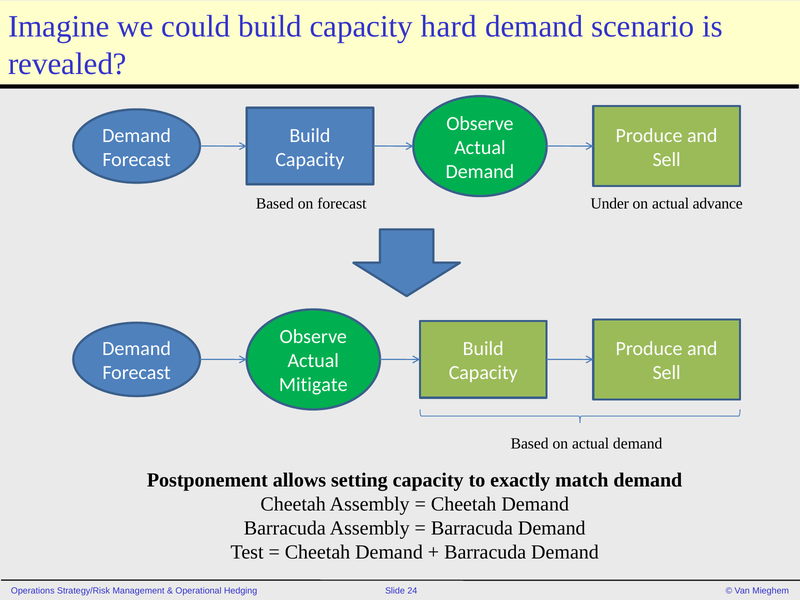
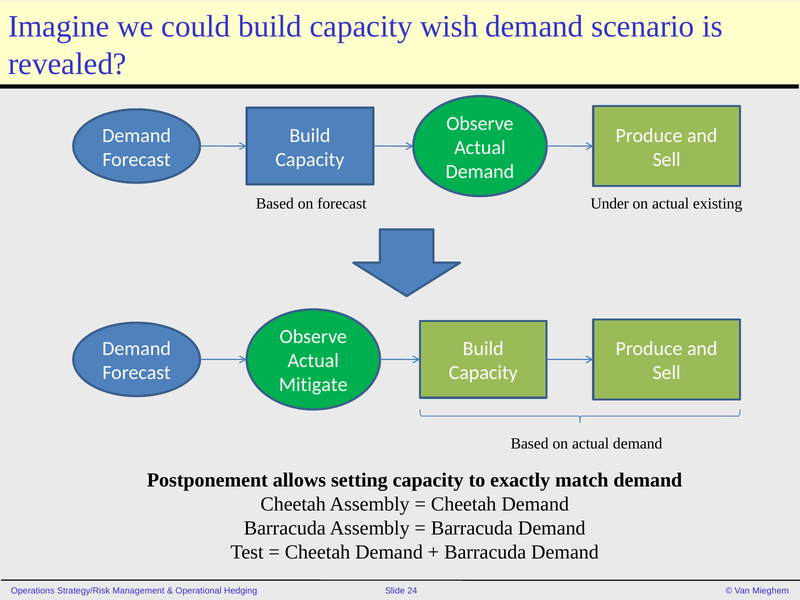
hard: hard -> wish (449, 27)
advance: advance -> existing (718, 204)
